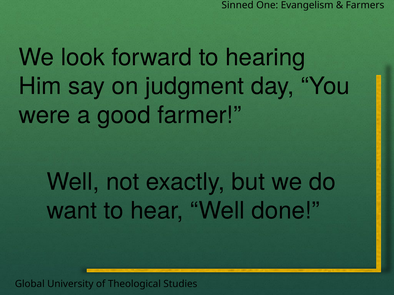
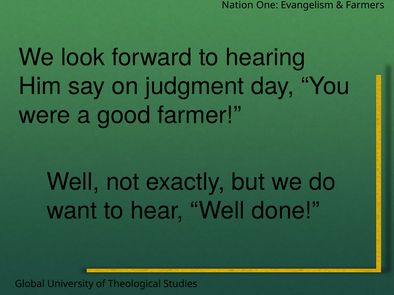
Sinned: Sinned -> Nation (238, 5)
